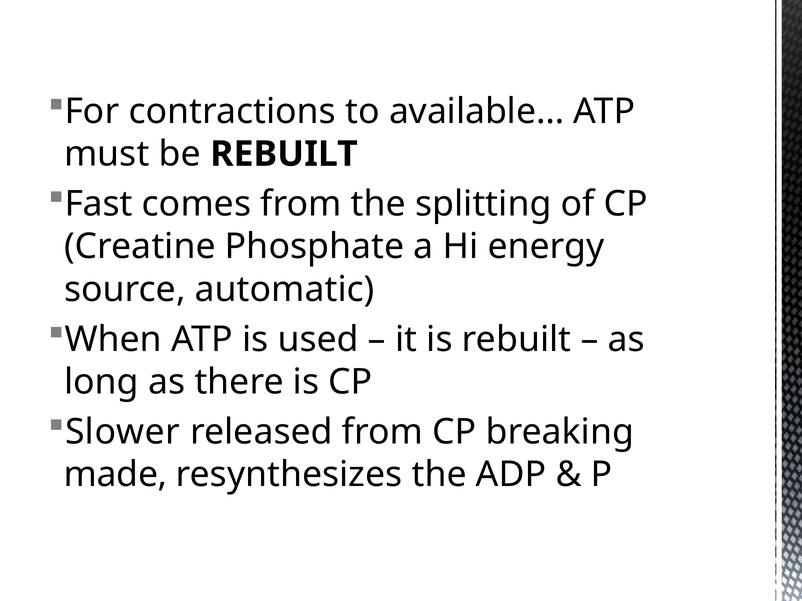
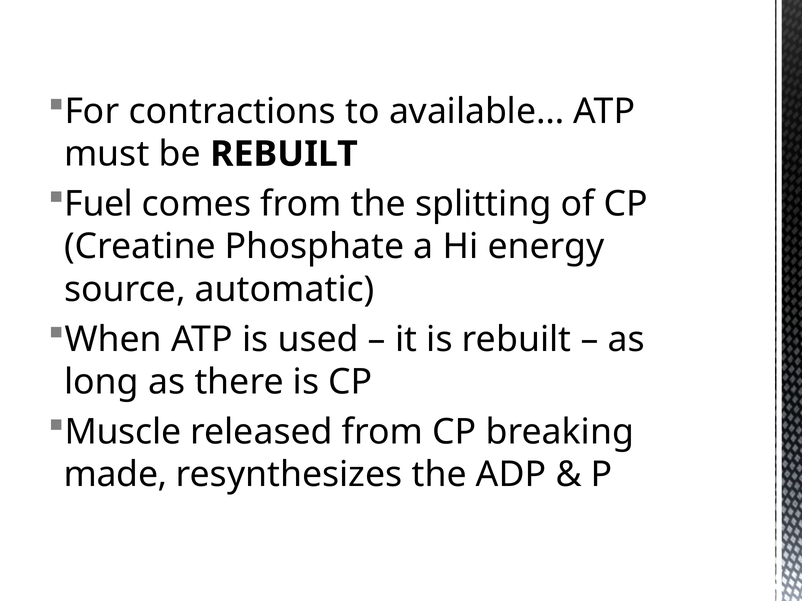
Fast: Fast -> Fuel (99, 204)
Slower: Slower -> Muscle (123, 432)
